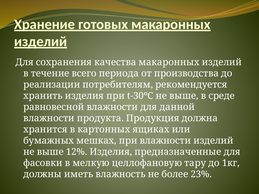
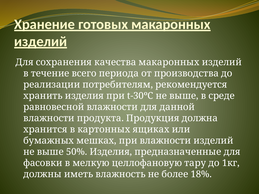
12%: 12% -> 50% (77, 152)
23%: 23% -> 18% (201, 175)
